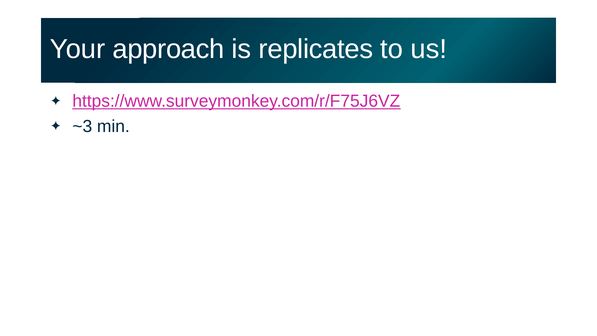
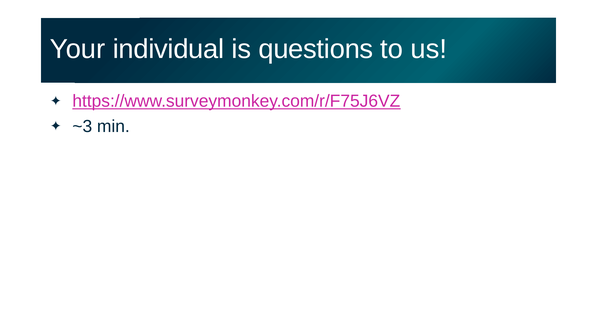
approach: approach -> individual (168, 49)
replicates: replicates -> questions (316, 49)
